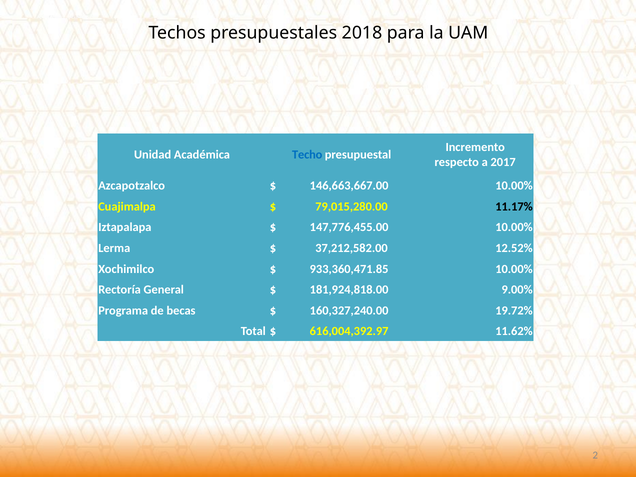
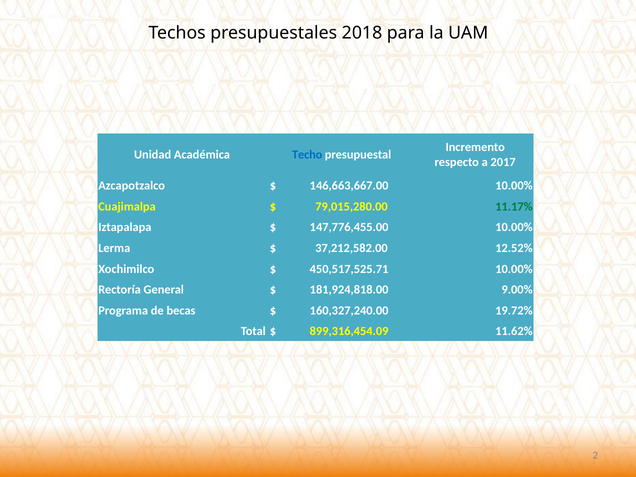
11.17% colour: black -> green (514, 207)
933,360,471.85: 933,360,471.85 -> 450,517,525.71 (349, 269)
616,004,392.97: 616,004,392.97 -> 899,316,454.09 (349, 331)
